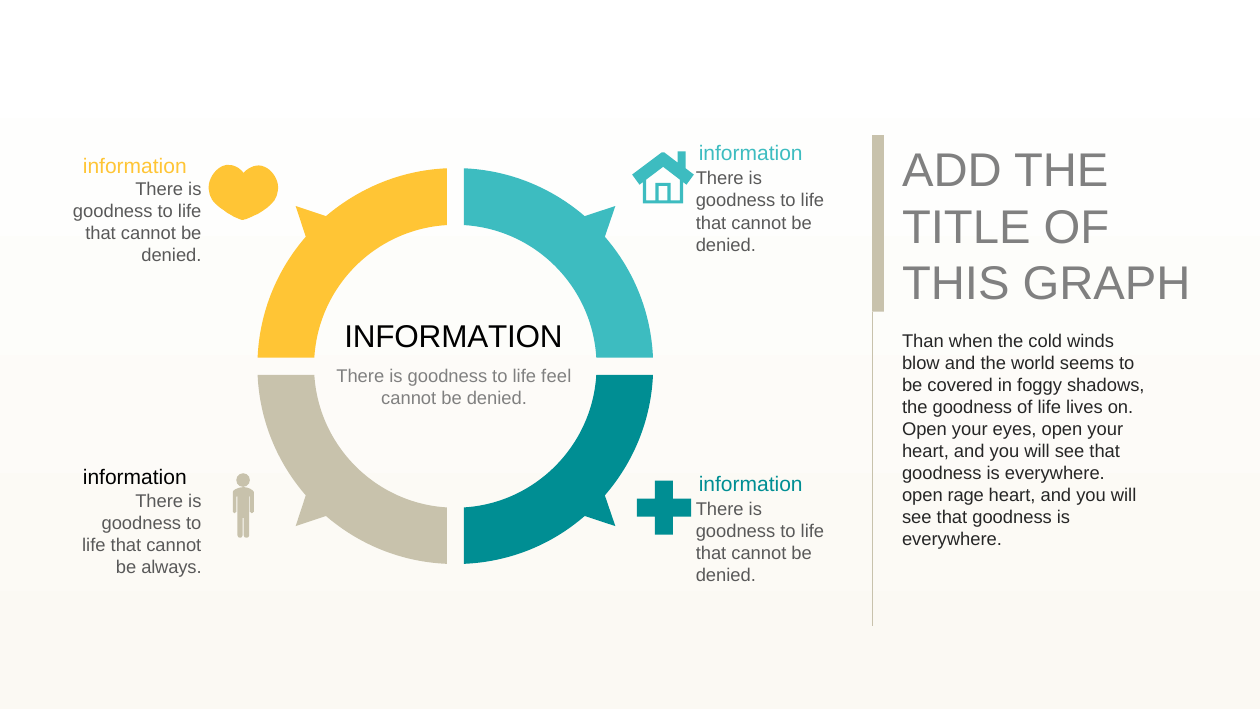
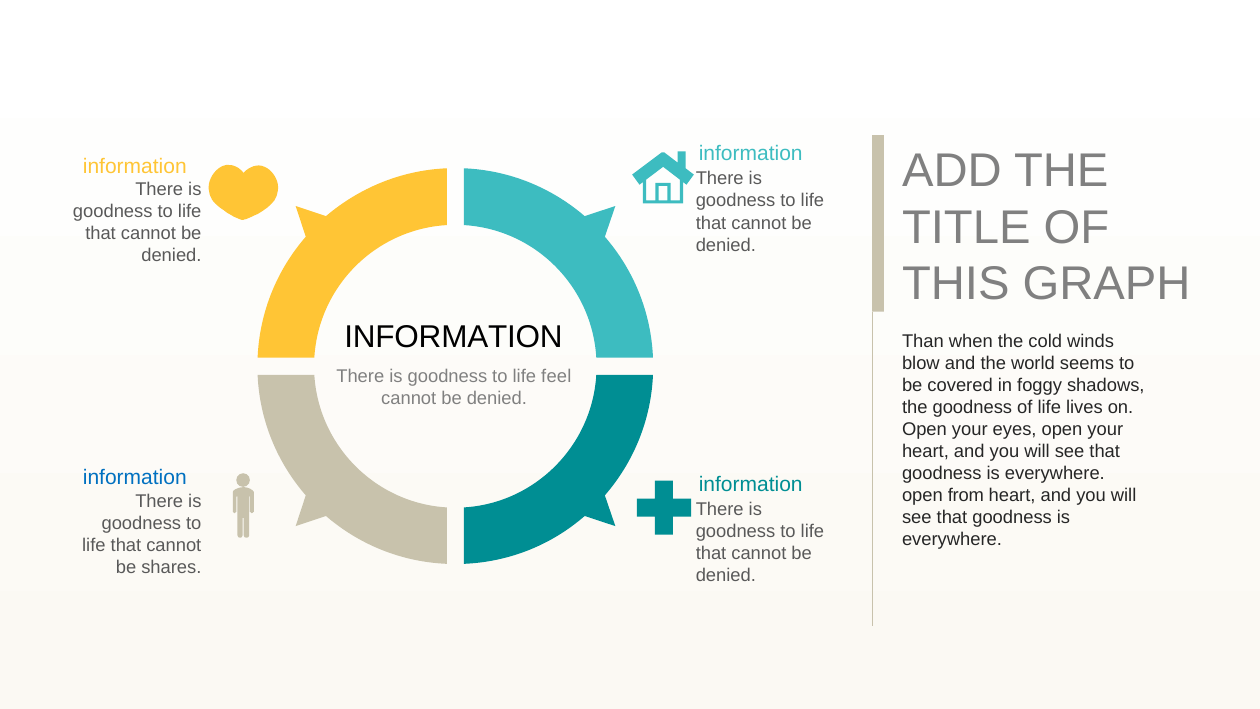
information colour: black -> blue (135, 478)
rage: rage -> from (966, 495)
always: always -> shares (171, 567)
